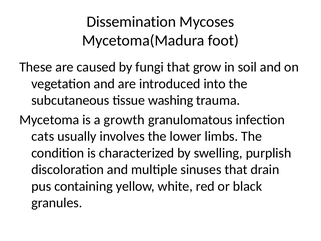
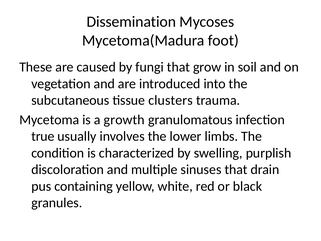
washing: washing -> clusters (171, 100)
cats: cats -> true (43, 136)
